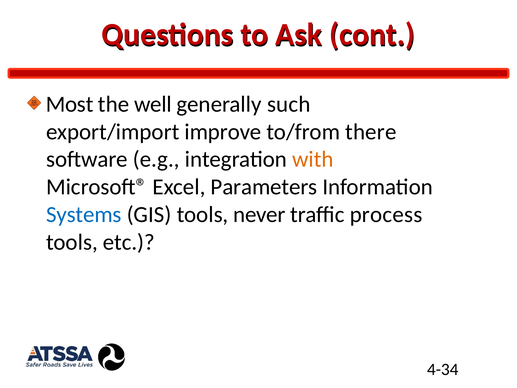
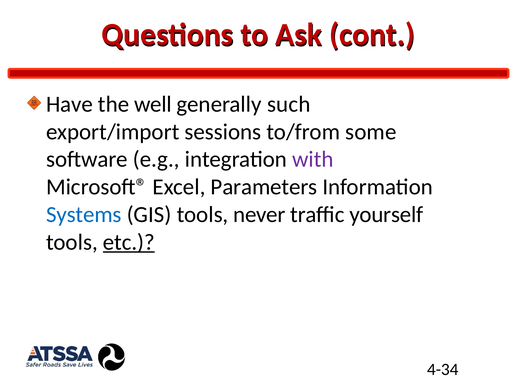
Most: Most -> Have (69, 104)
improve: improve -> sessions (223, 132)
there: there -> some (371, 132)
with colour: orange -> purple (313, 159)
process: process -> yourself (386, 214)
etc underline: none -> present (129, 242)
